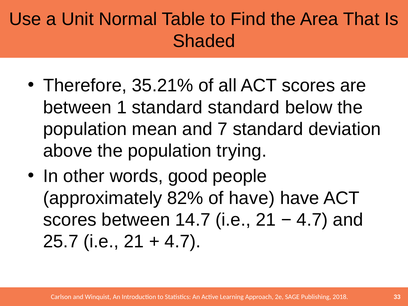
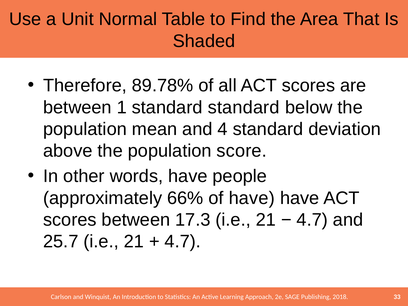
35.21%: 35.21% -> 89.78% (163, 86)
7: 7 -> 4 (223, 129)
trying: trying -> score (242, 151)
words good: good -> have (188, 176)
82%: 82% -> 66% (185, 198)
14.7: 14.7 -> 17.3 (193, 220)
